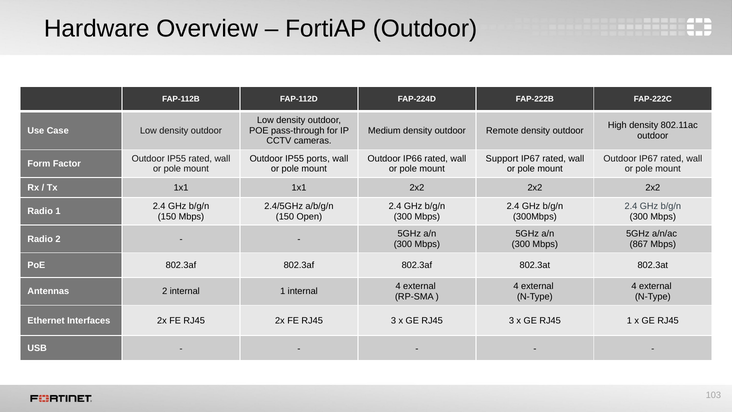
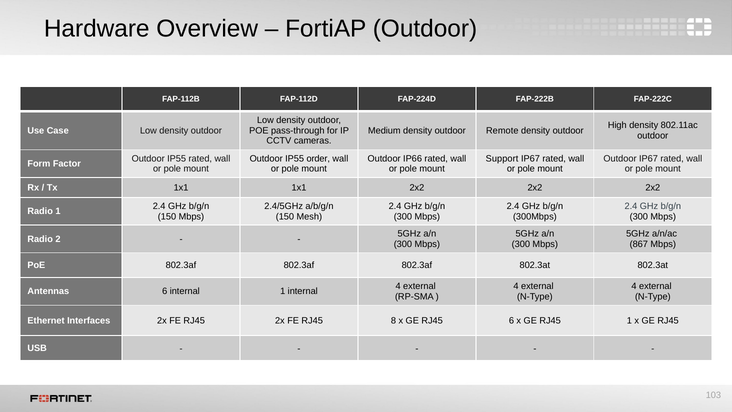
ports: ports -> order (318, 158)
Open: Open -> Mesh (309, 216)
Antennas 2: 2 -> 6 (165, 291)
FE RJ45 3: 3 -> 8 (394, 320)
GE RJ45 3: 3 -> 6 (511, 320)
